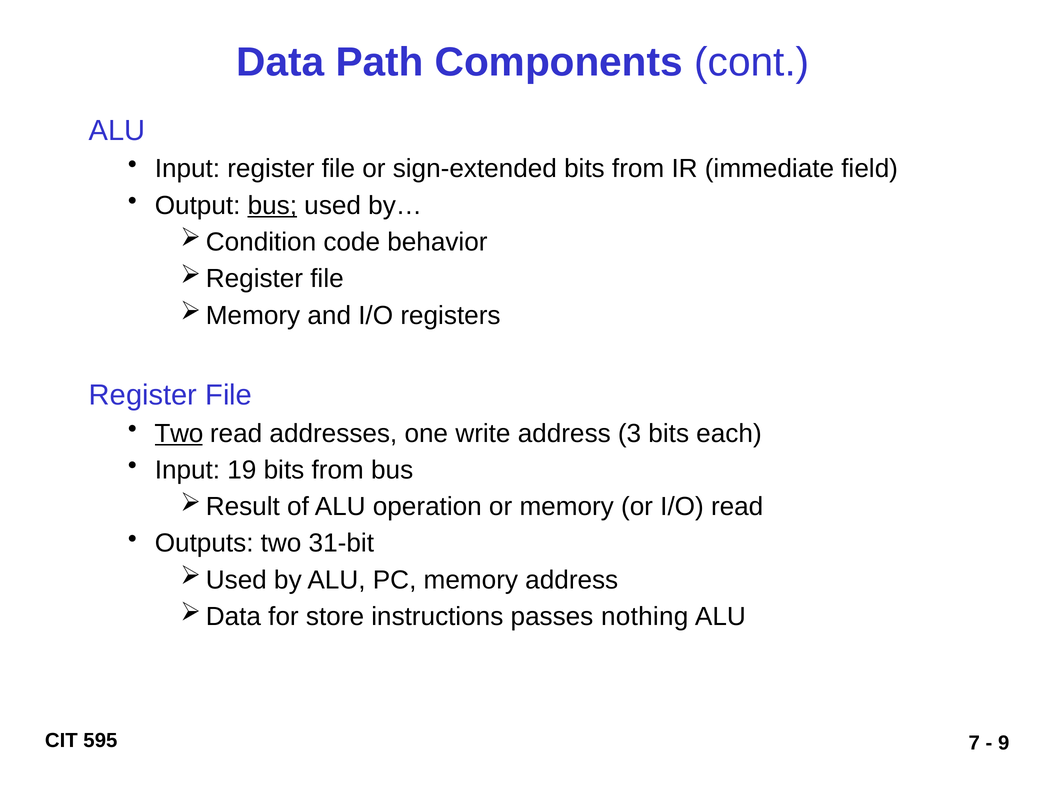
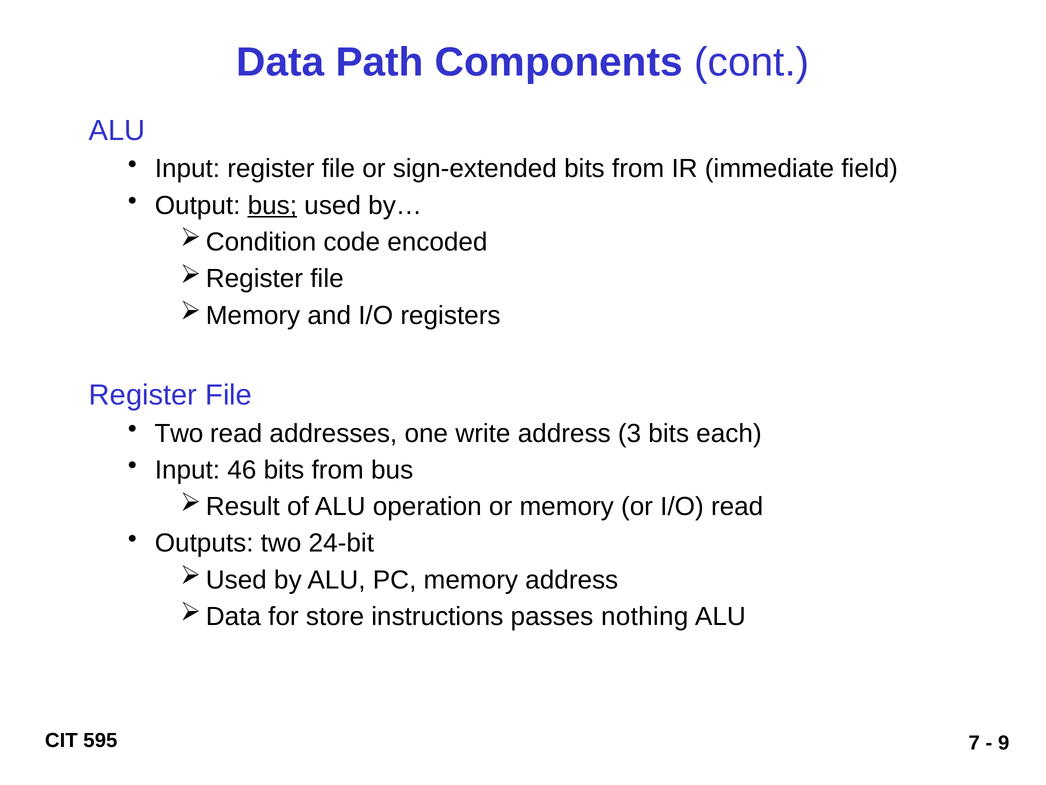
behavior: behavior -> encoded (437, 242)
Two underline: present -> none (179, 433)
19: 19 -> 46 (242, 470)
31-bit: 31-bit -> 24-bit (341, 543)
